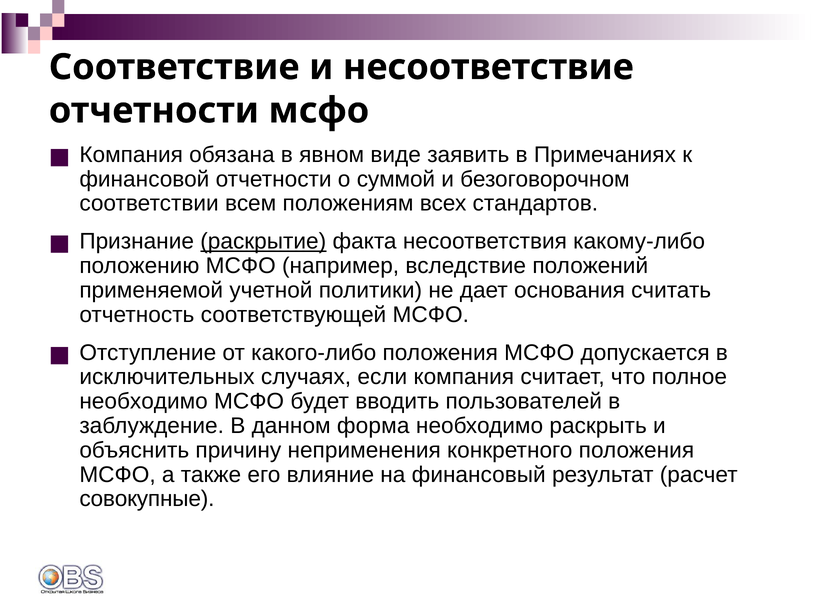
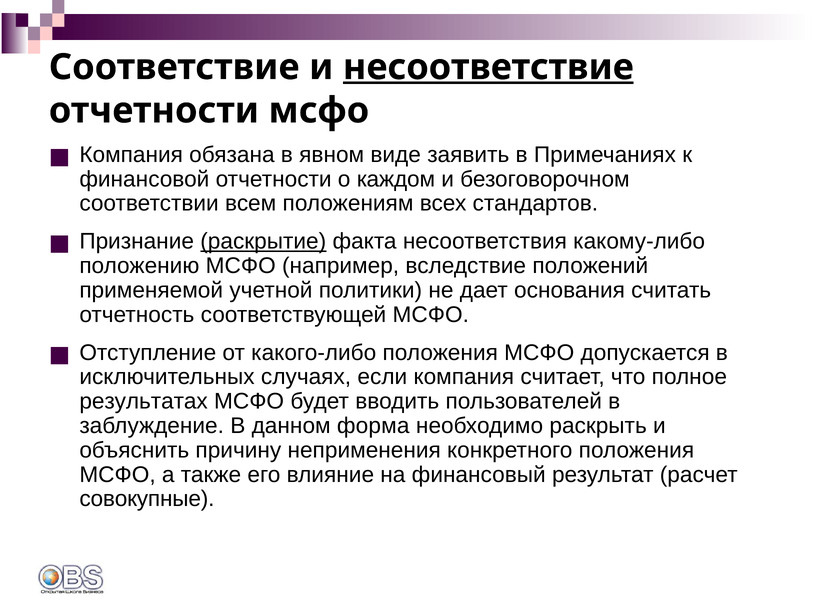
несоответствие underline: none -> present (488, 67)
суммой: суммой -> каждом (396, 179)
необходимо: необходимо -> результатах (144, 402)
